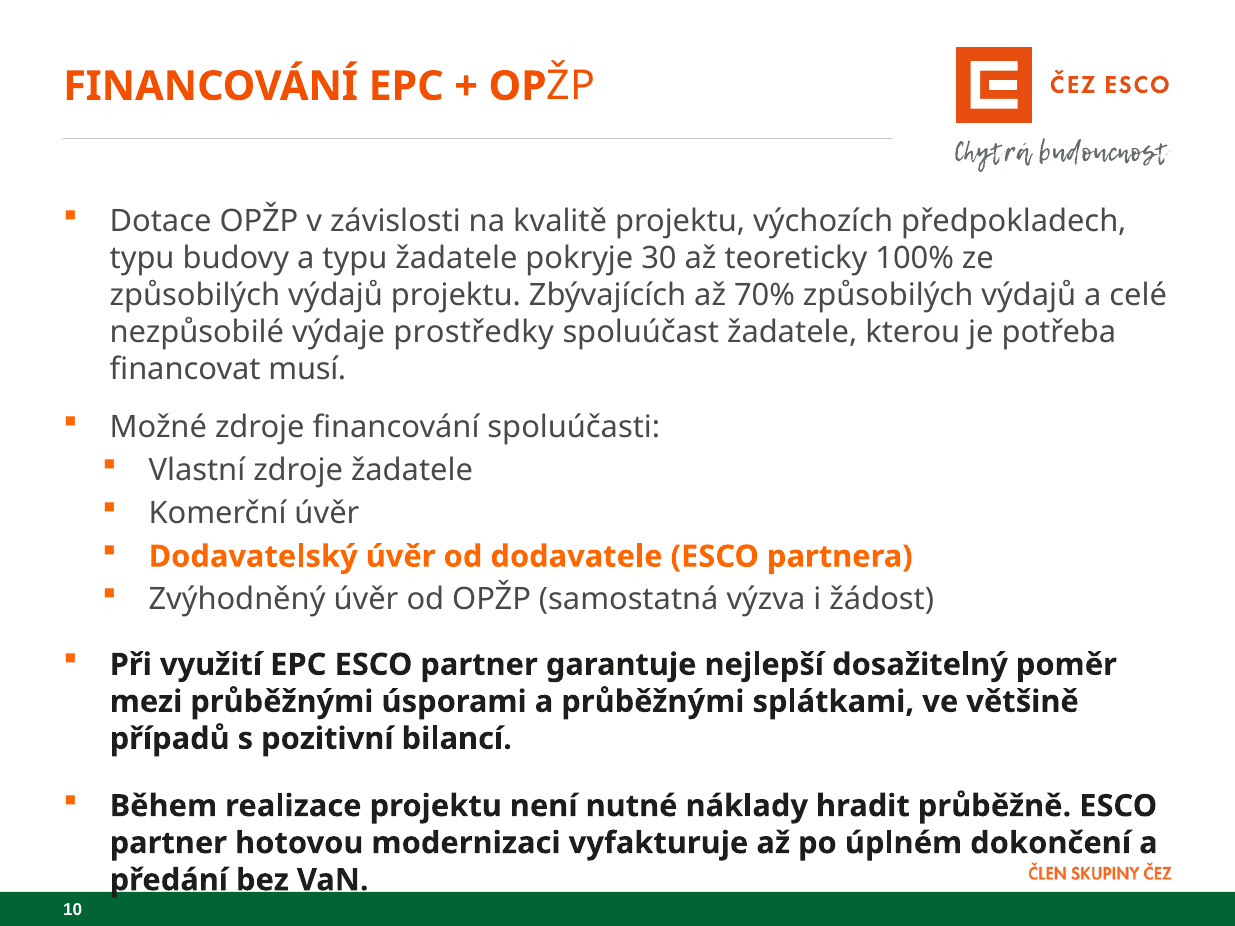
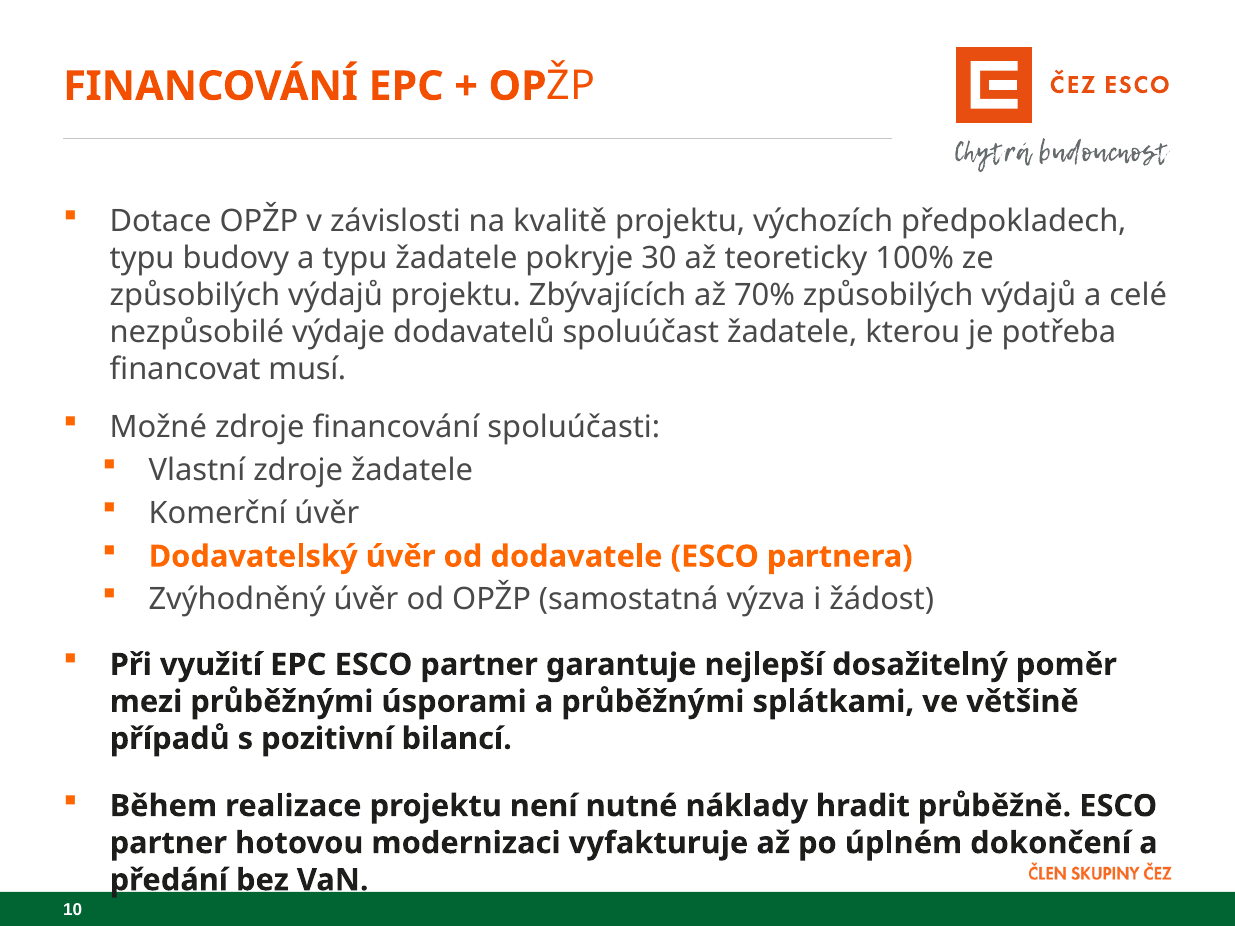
prostředky: prostředky -> dodavatelů (474, 332)
